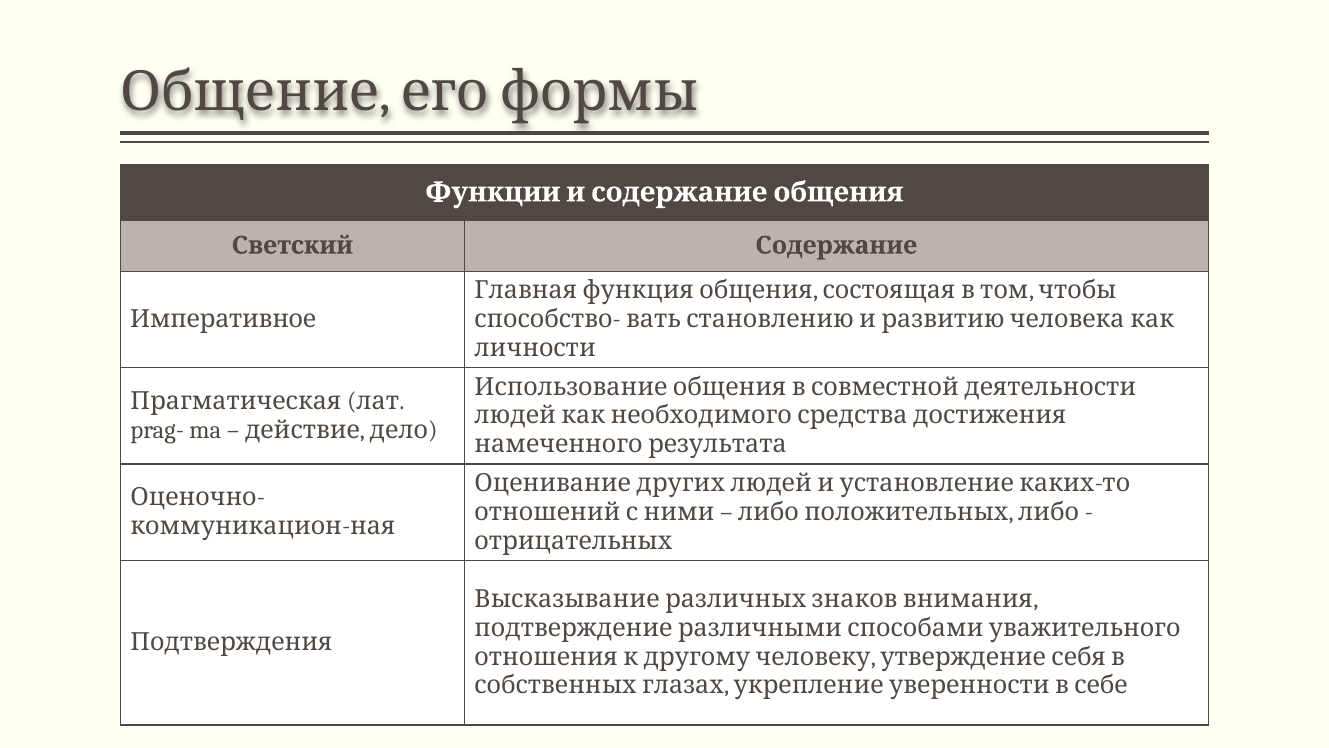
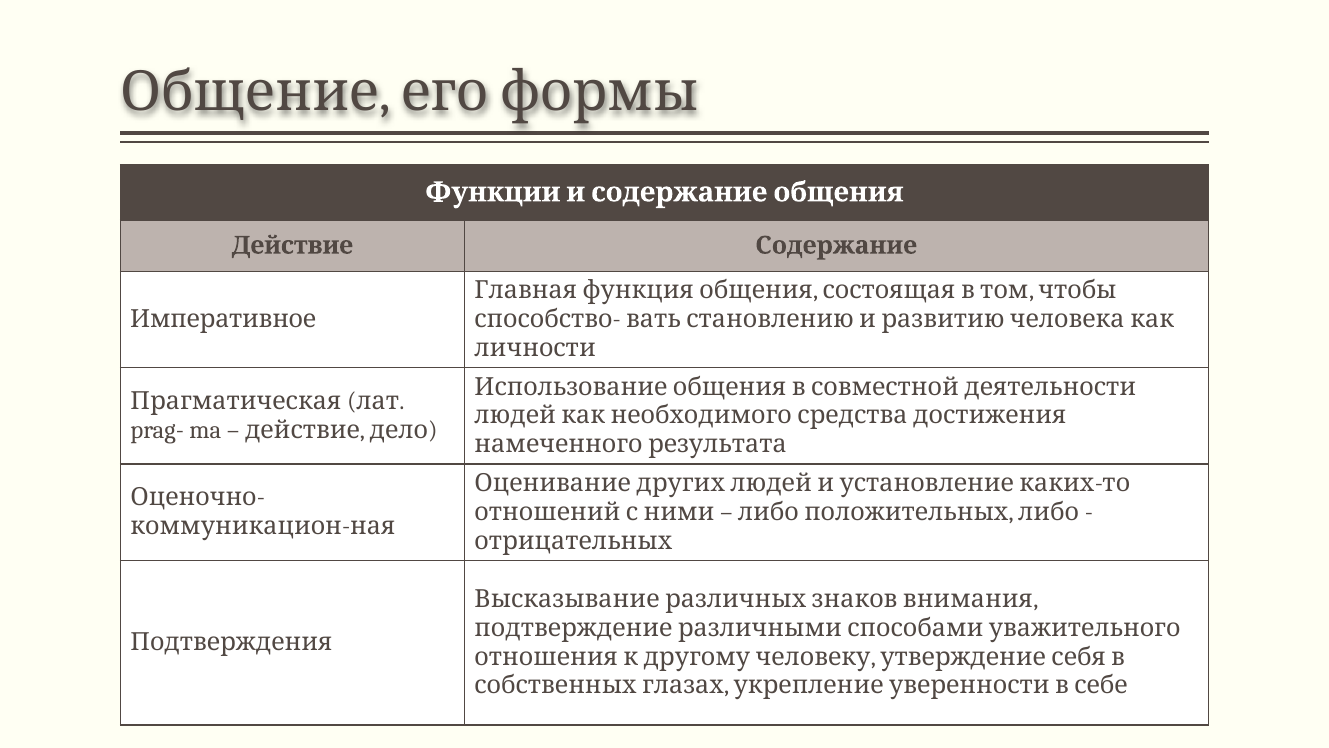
Светский: Светский -> Действие (292, 245)
